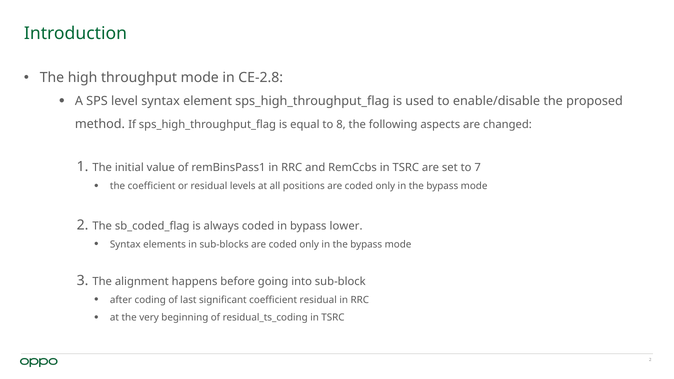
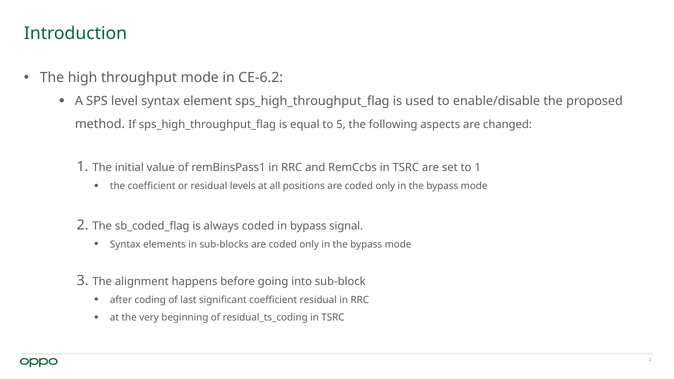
CE-2.8: CE-2.8 -> CE-6.2 (261, 78)
8: 8 -> 5 (341, 125)
to 7: 7 -> 1 (478, 168)
lower: lower -> signal (346, 226)
